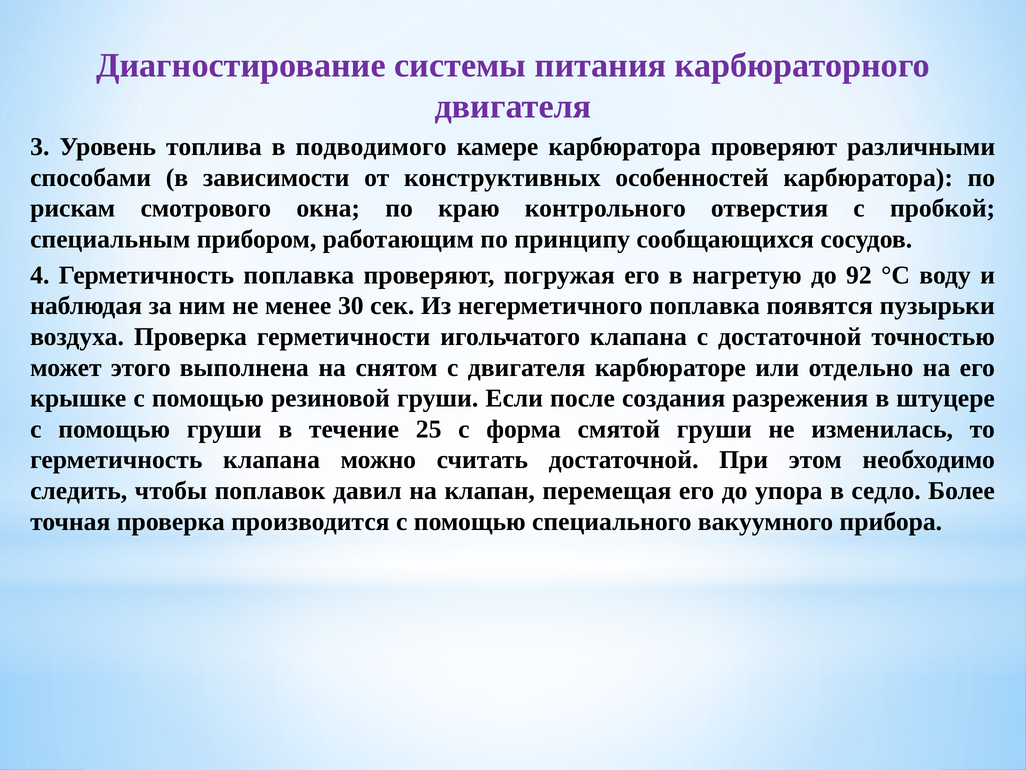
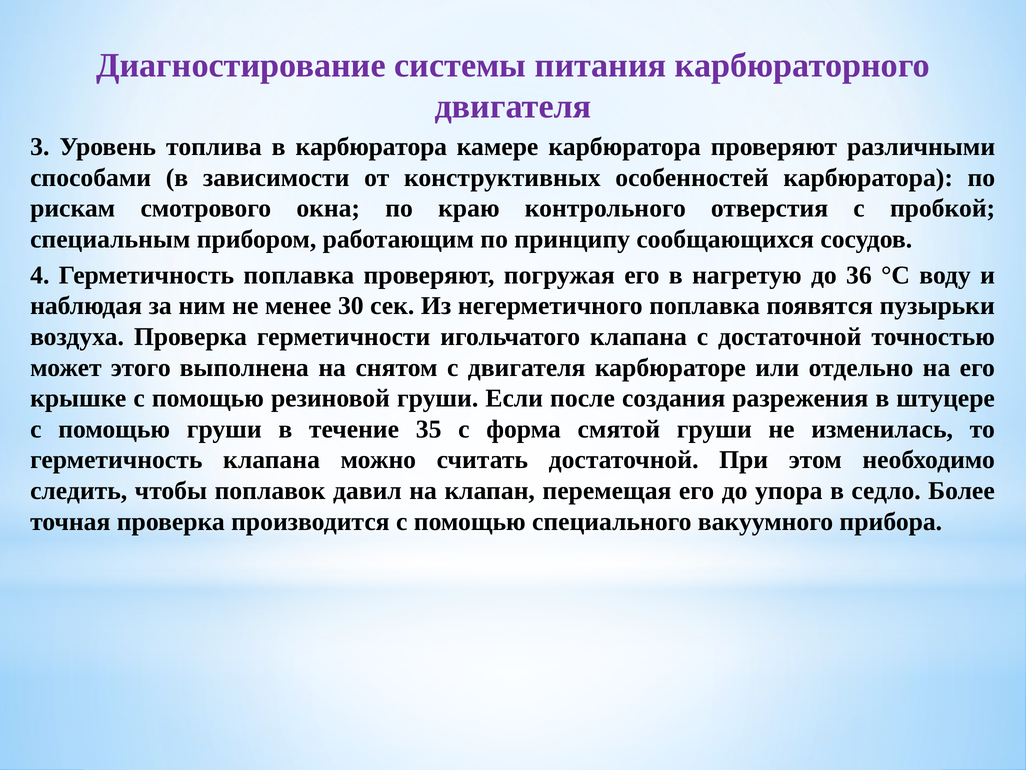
в подводимого: подводимого -> карбюратора (371, 147)
92: 92 -> 36 (859, 275)
25: 25 -> 35 (429, 429)
